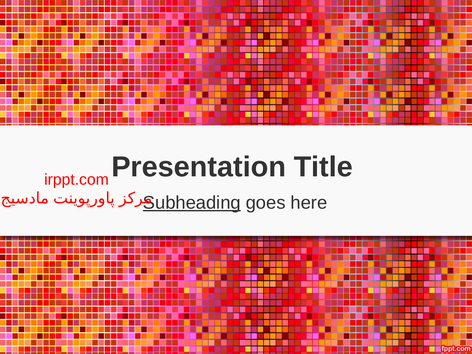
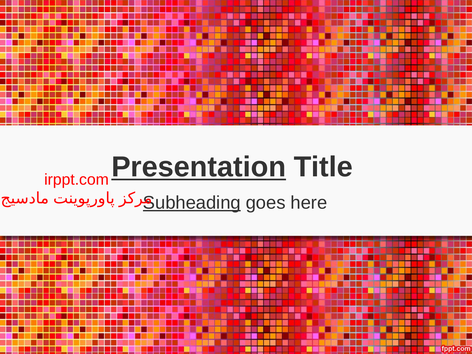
Presentation underline: none -> present (199, 167)
